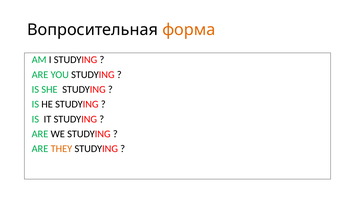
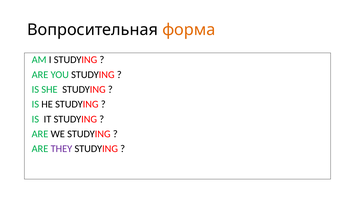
THEY colour: orange -> purple (61, 149)
